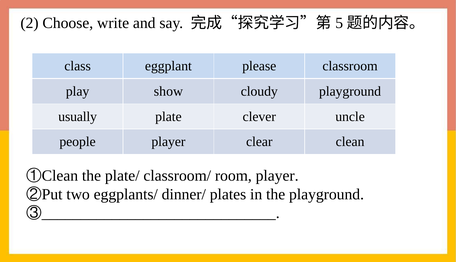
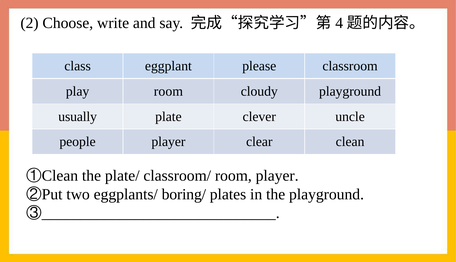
5: 5 -> 4 (339, 23)
play show: show -> room (168, 91)
dinner/: dinner/ -> boring/ (184, 195)
